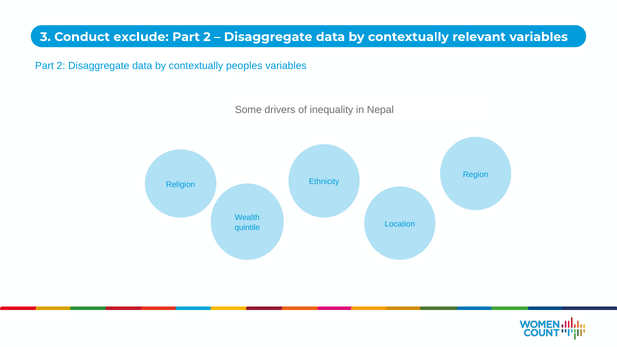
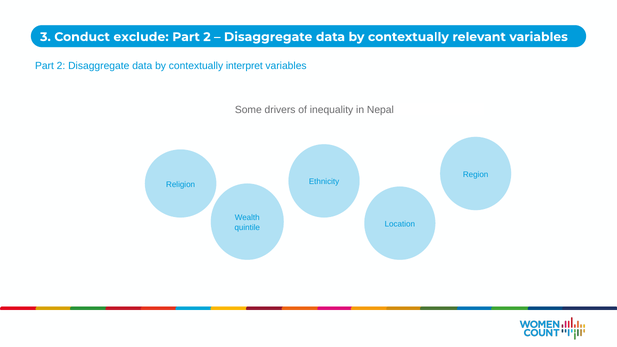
peoples: peoples -> interpret (244, 66)
